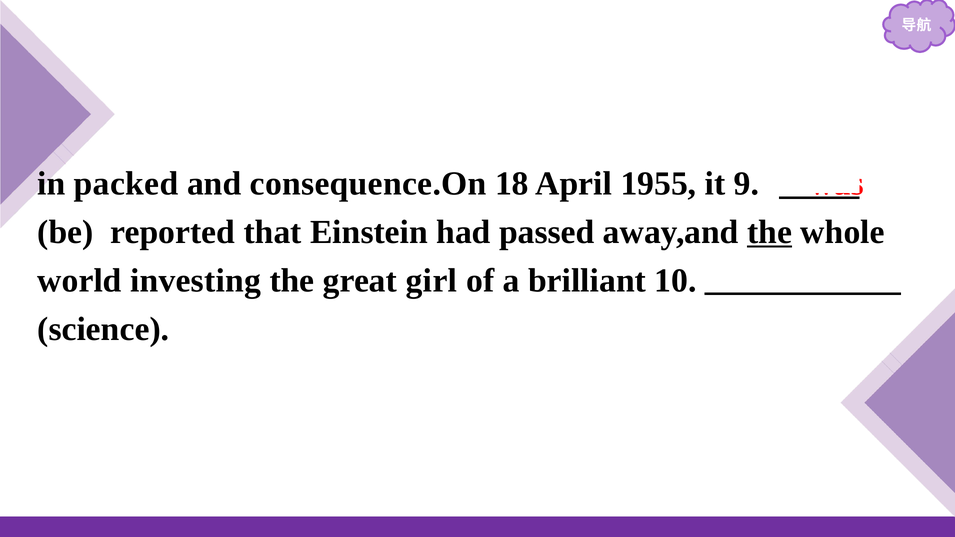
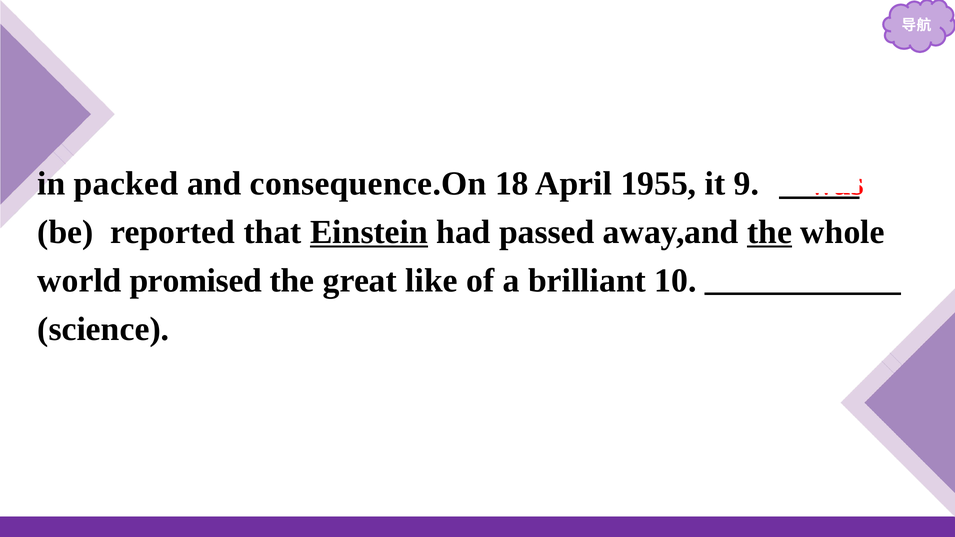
Einstein underline: none -> present (369, 232)
investing: investing -> promised (196, 281)
girl: girl -> like (432, 281)
